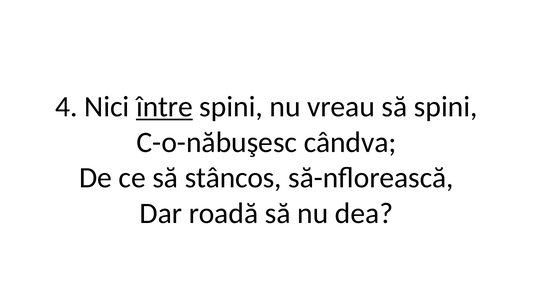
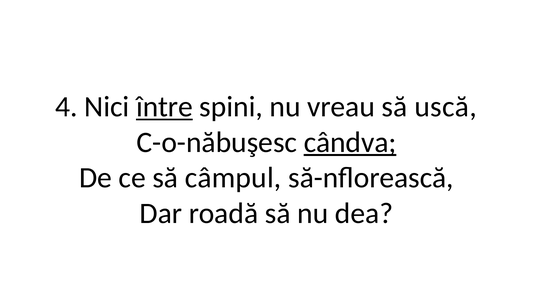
să spini: spini -> uscă (446, 107)
cândva underline: none -> present (350, 142)
stâncos: stâncos -> câmpul (233, 178)
